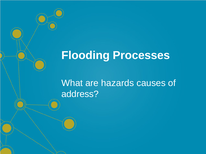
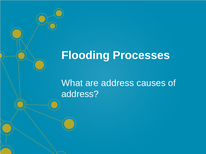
are hazards: hazards -> address (118, 83)
